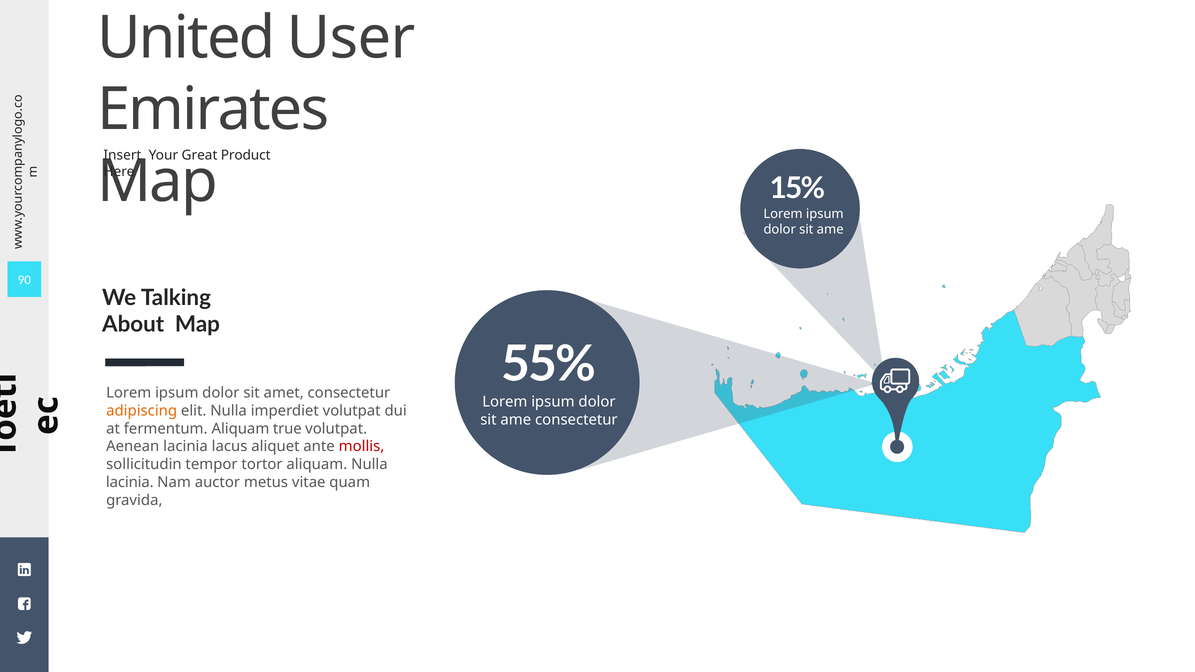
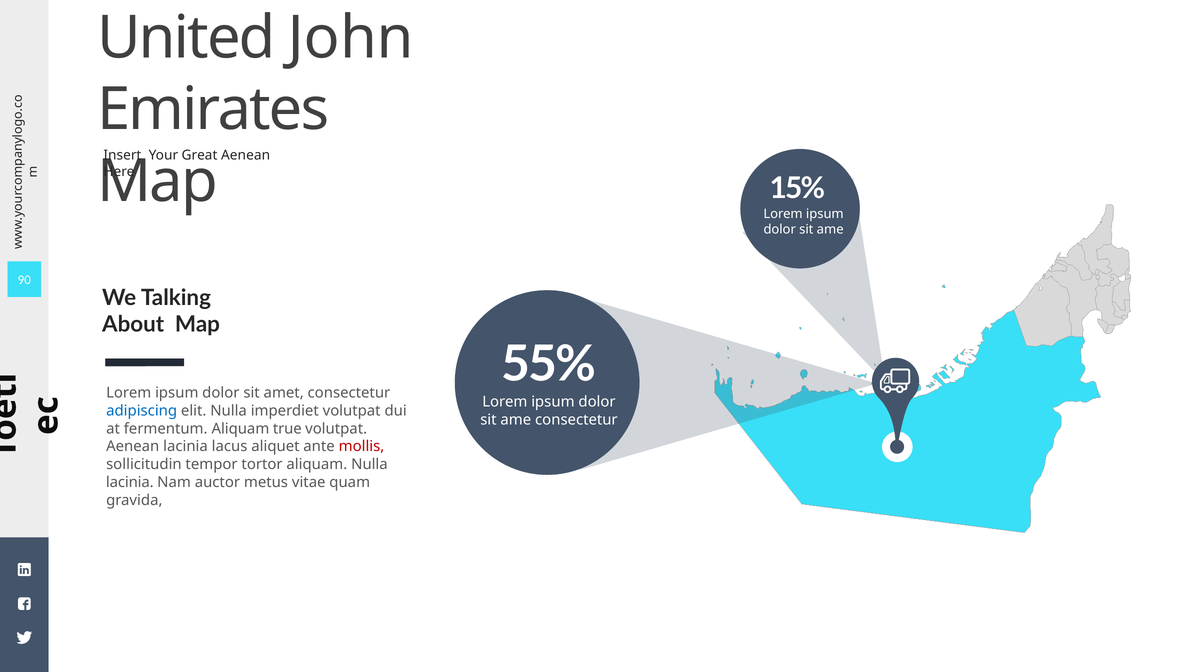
User: User -> John (351, 38)
Great Product: Product -> Aenean (246, 155)
adipiscing colour: orange -> blue (142, 411)
